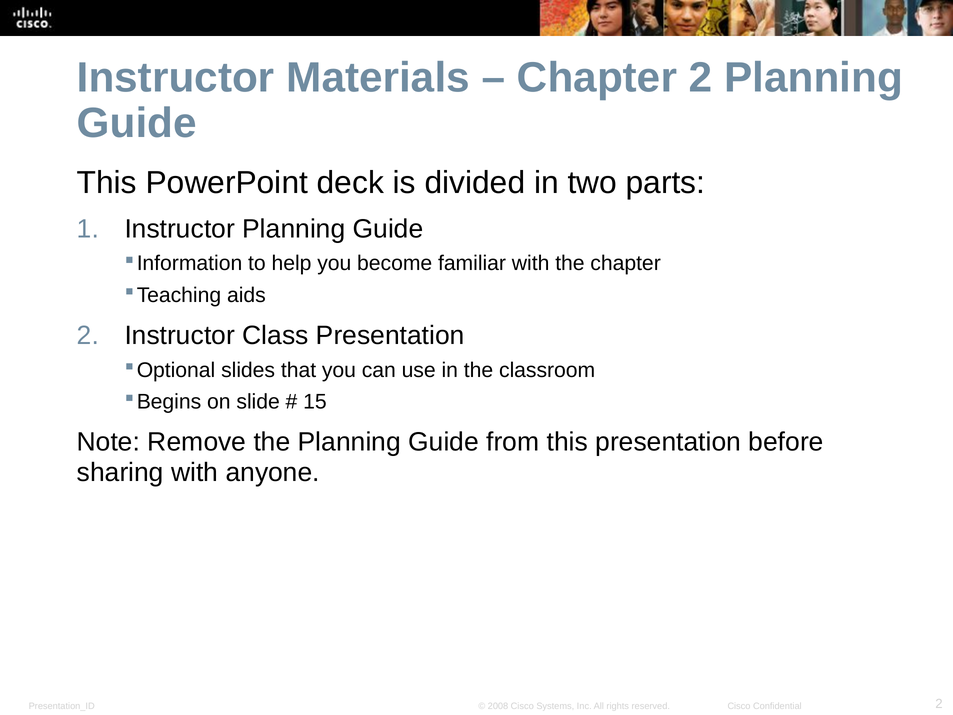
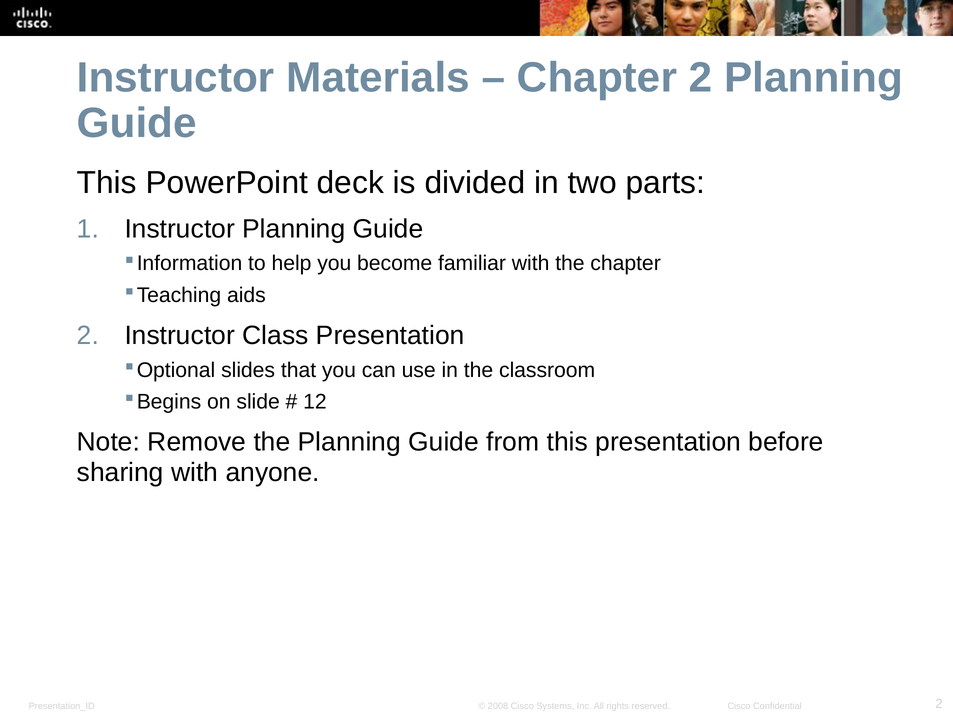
15: 15 -> 12 (315, 402)
